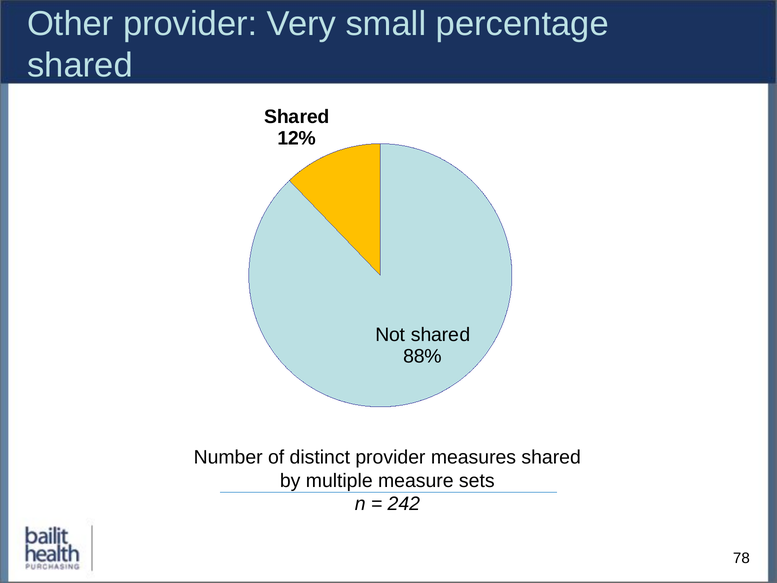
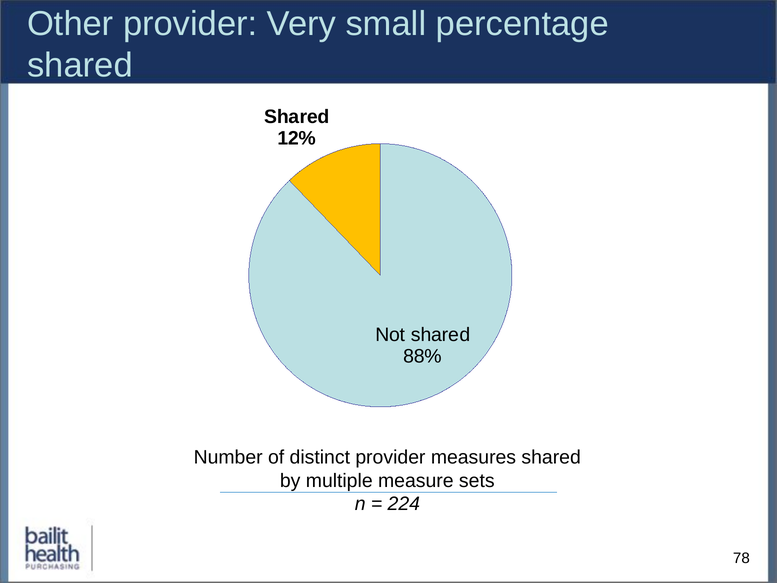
242: 242 -> 224 (404, 504)
